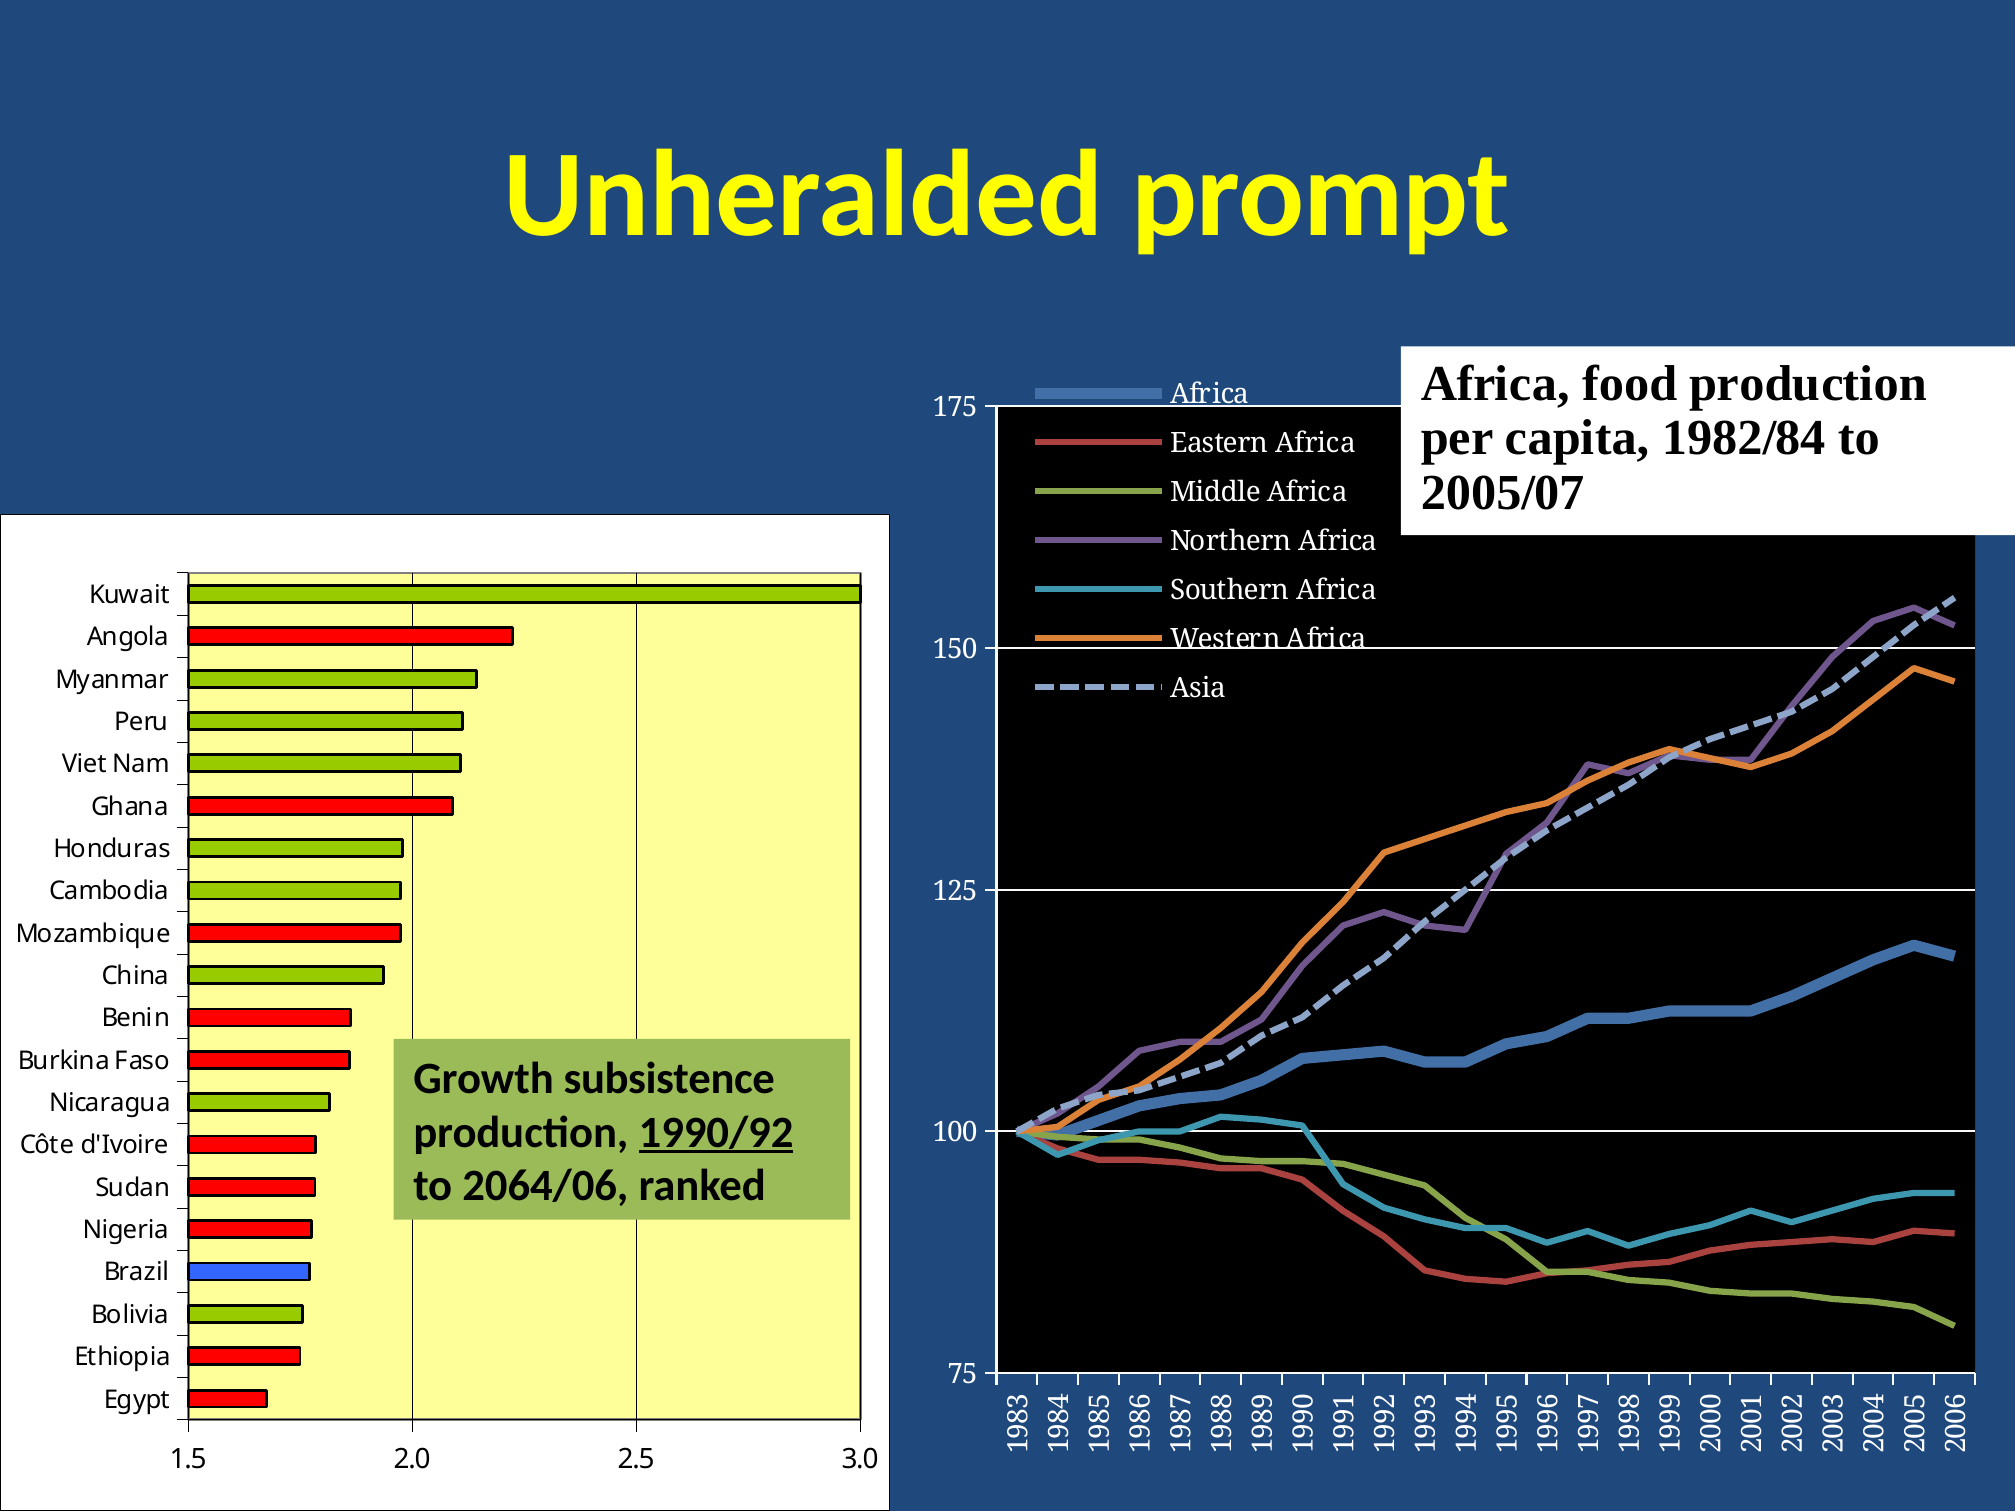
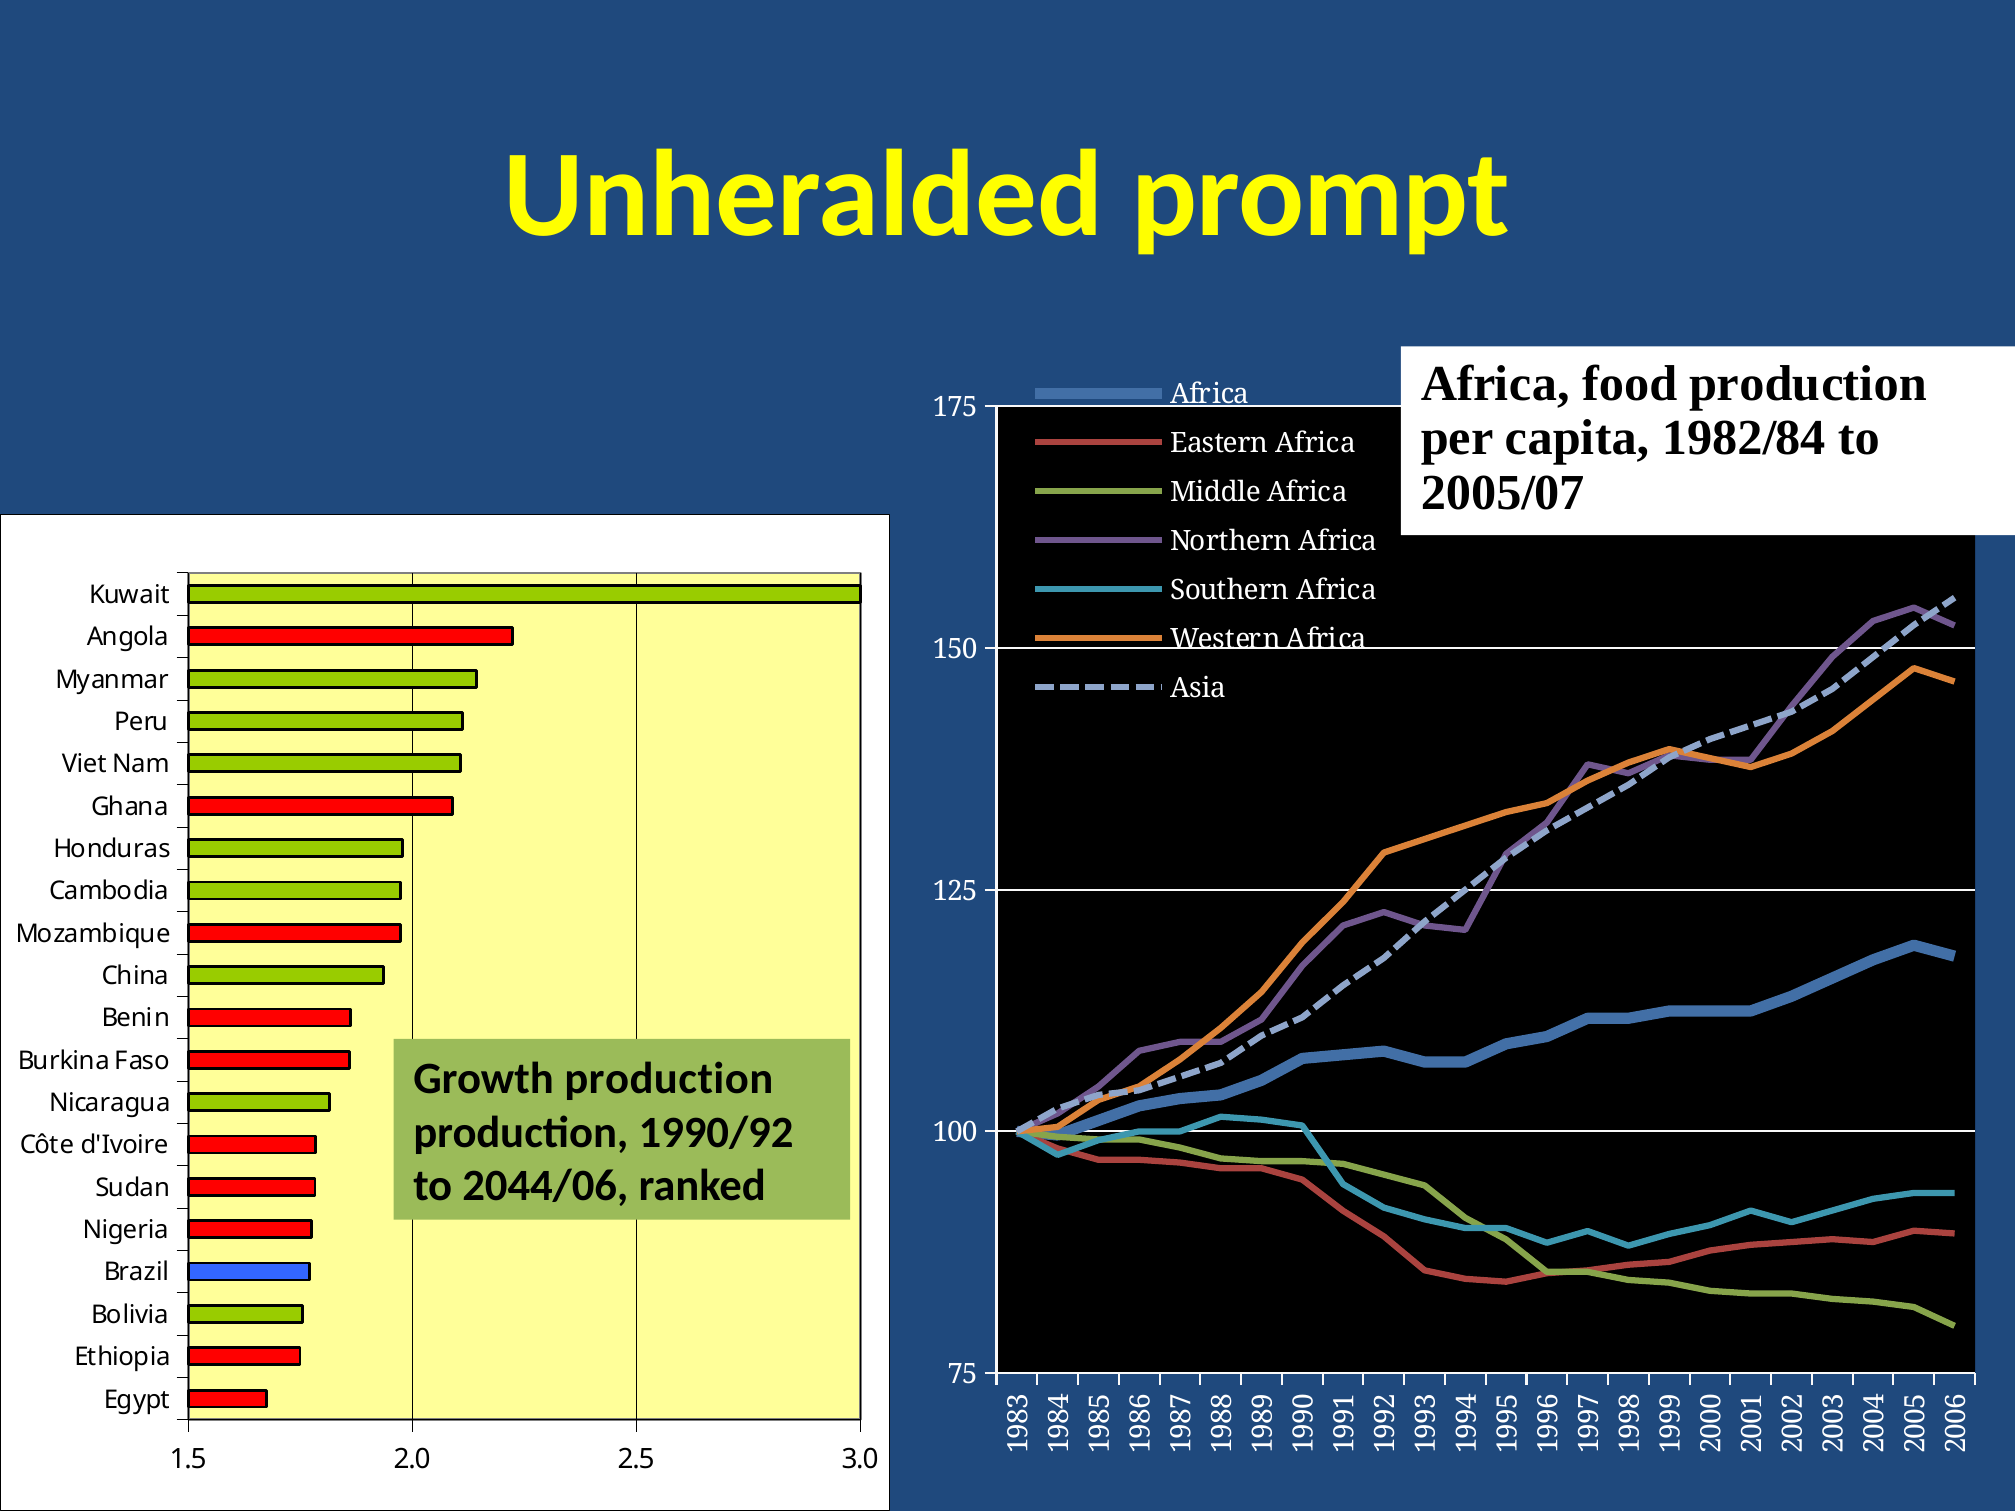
Growth subsistence: subsistence -> production (669, 1079)
1990/92 underline: present -> none (716, 1133)
2064/06: 2064/06 -> 2044/06 (545, 1186)
